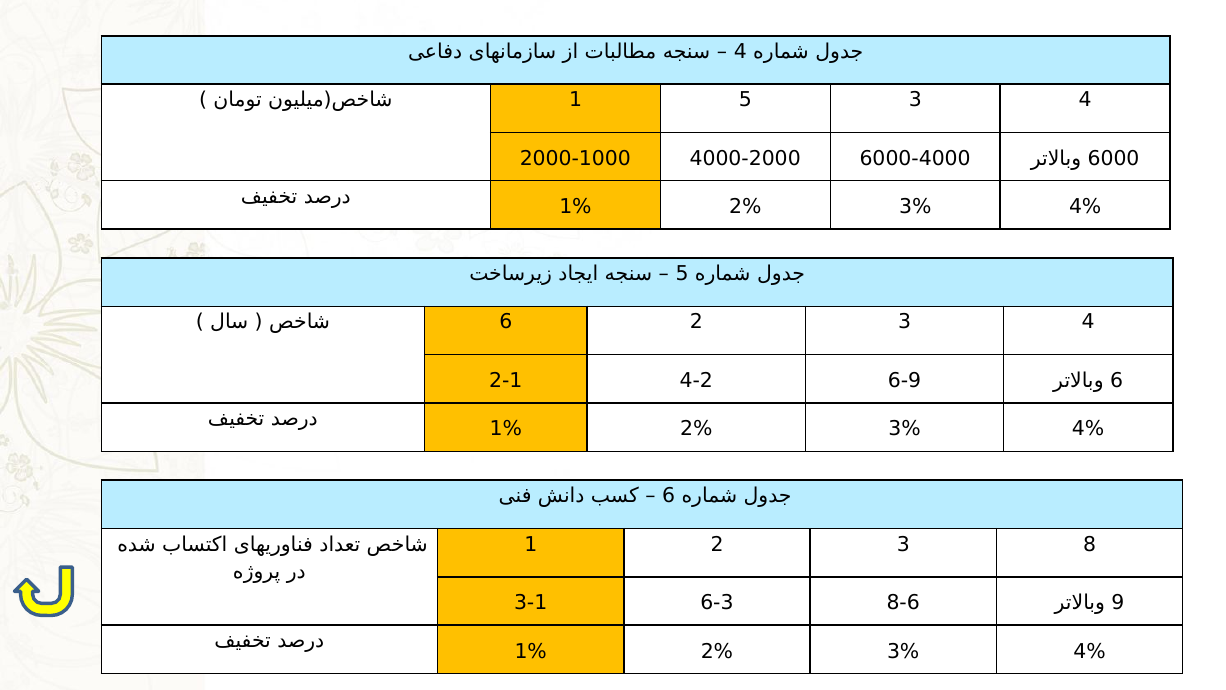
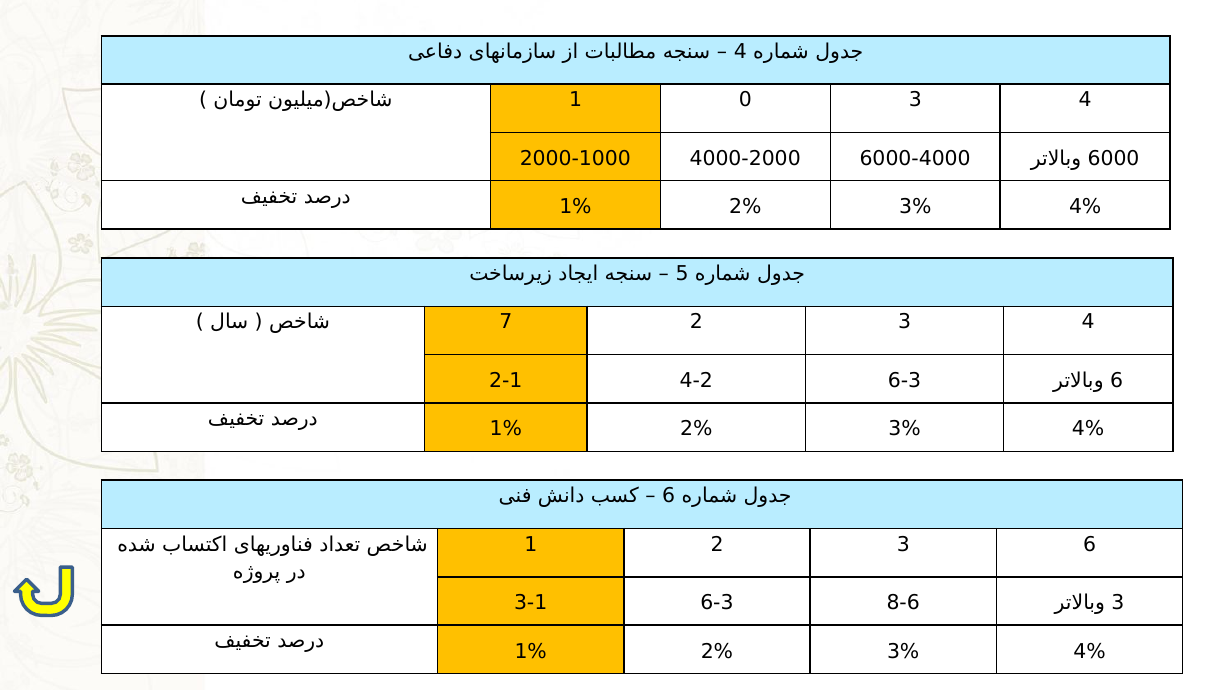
1 5: 5 -> 0 (745, 100)
6: 6 -> 7 (506, 322)
4-2 6-9: 6-9 -> 6-3 (905, 381)
3 8: 8 -> 6 (1090, 544)
8-6 9: 9 -> 3 (1118, 603)
